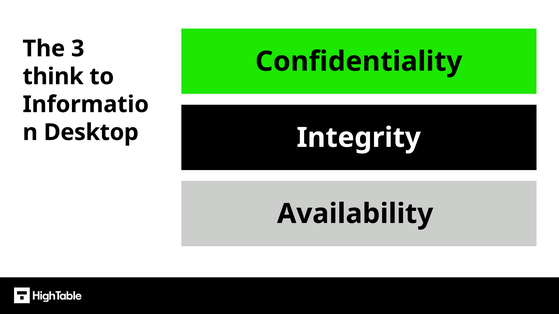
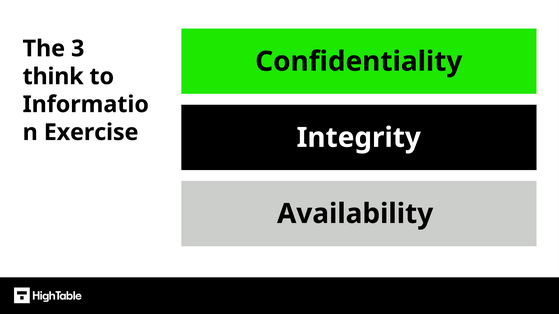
Desktop: Desktop -> Exercise (91, 133)
